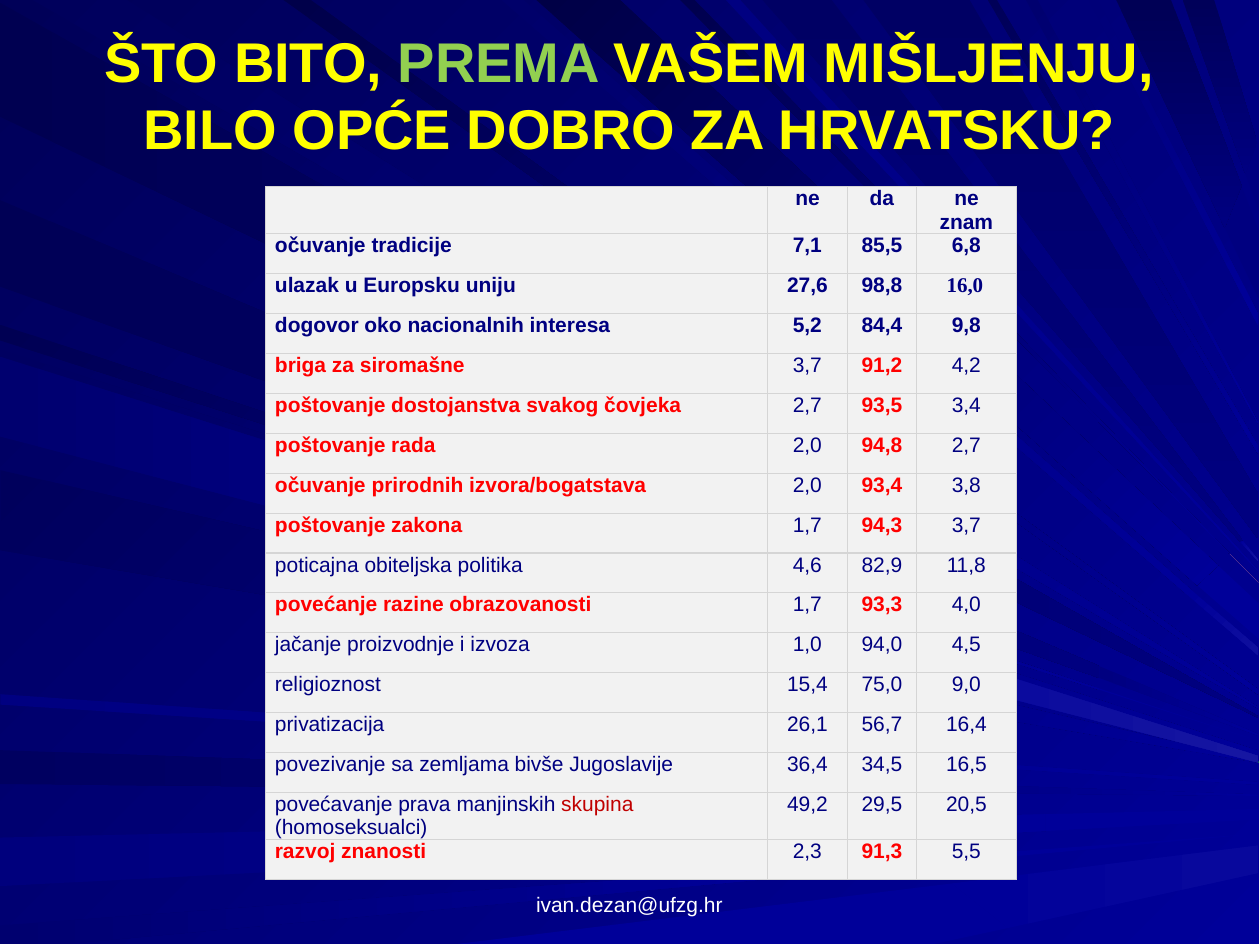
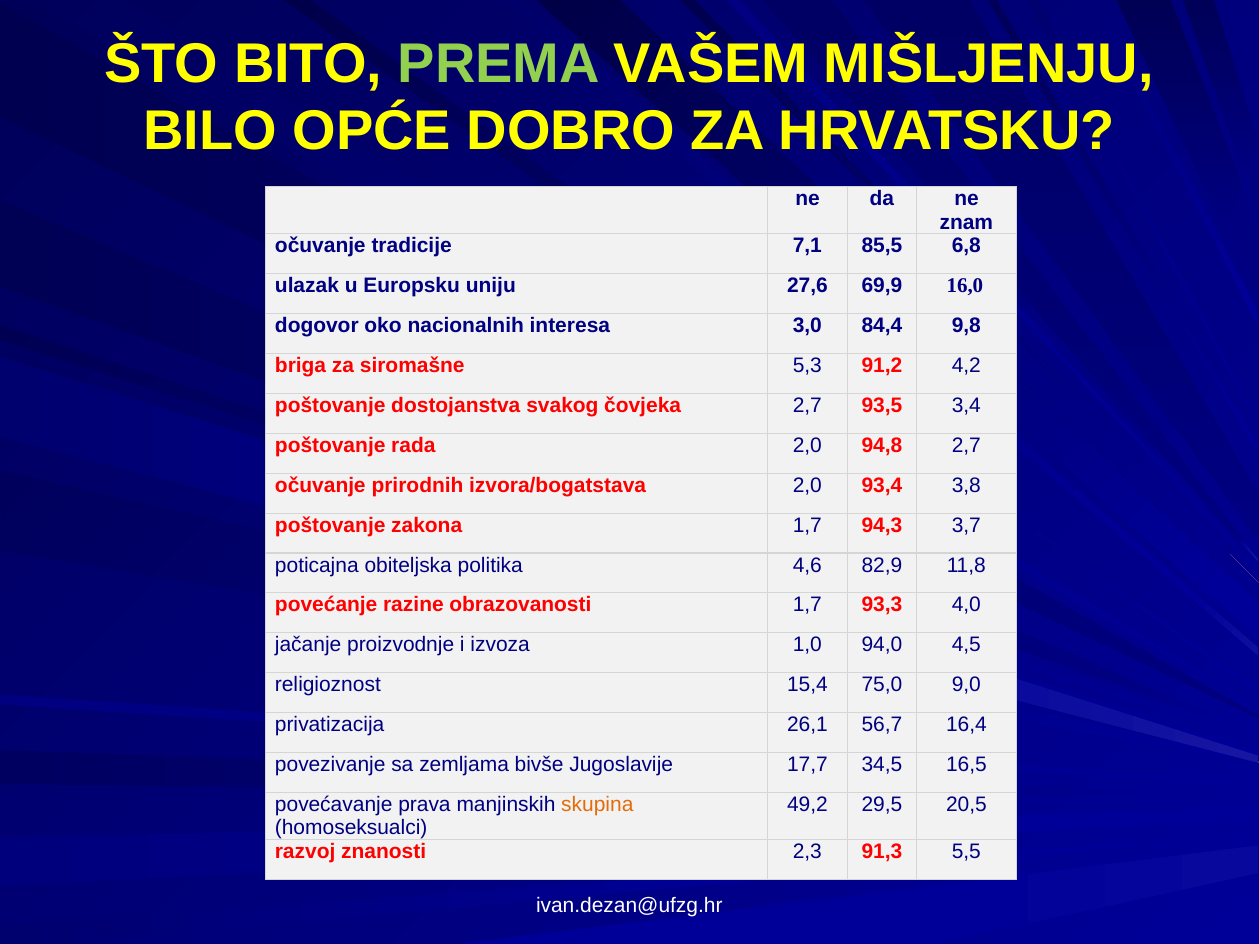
98,8: 98,8 -> 69,9 (882, 286)
5,2: 5,2 -> 3,0 (807, 326)
siromašne 3,7: 3,7 -> 5,3 (807, 366)
36,4: 36,4 -> 17,7 (807, 765)
skupina colour: red -> orange (597, 805)
